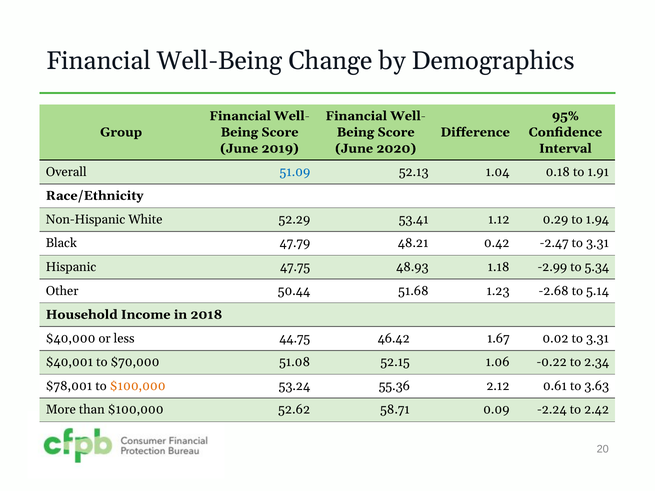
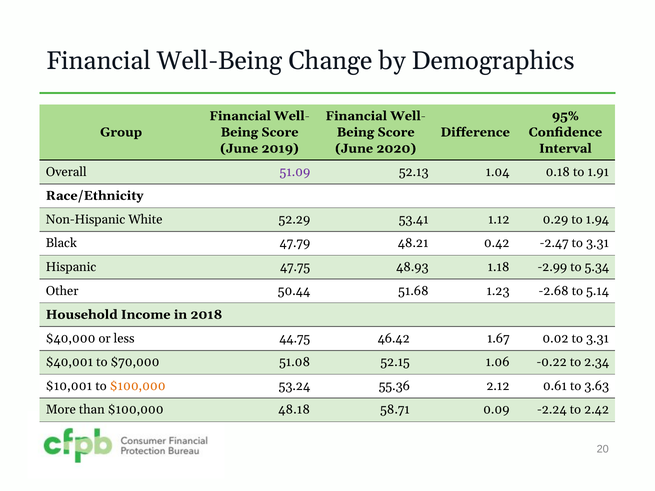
51.09 colour: blue -> purple (295, 172)
$78,001: $78,001 -> $10,001 (69, 386)
52.62: 52.62 -> 48.18 (294, 410)
